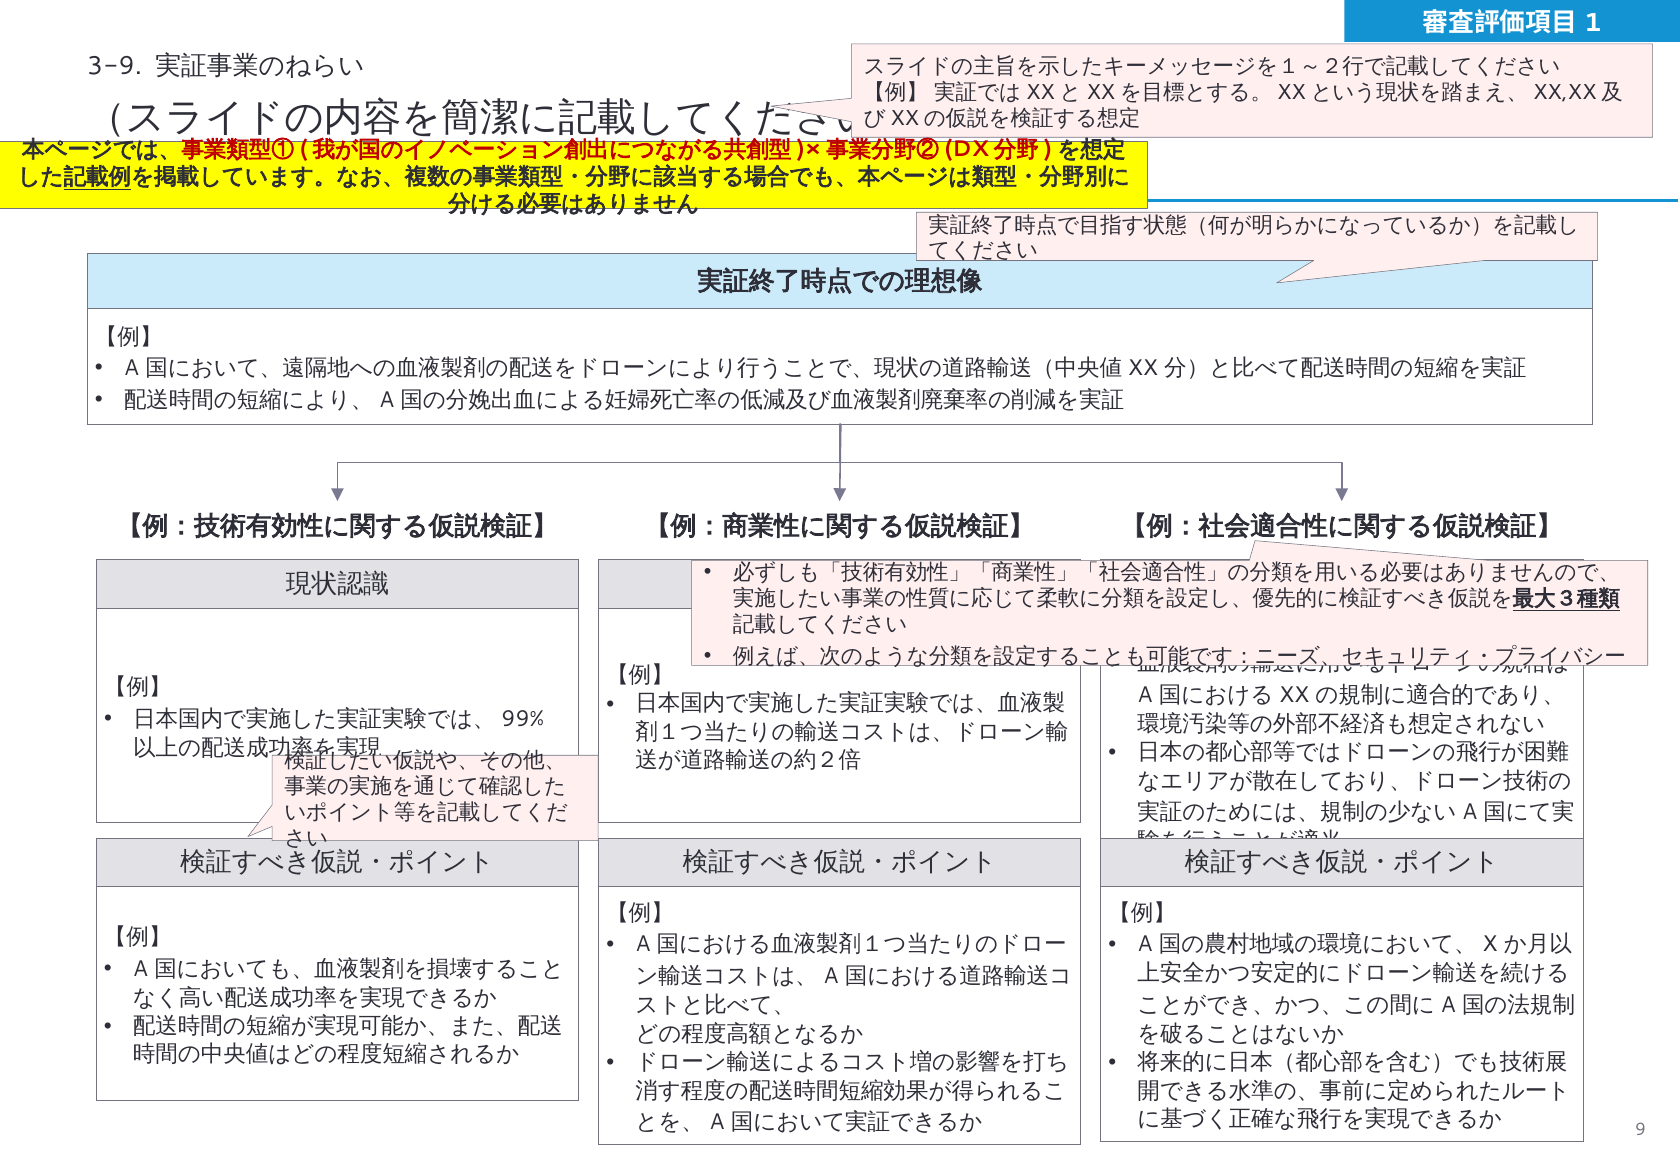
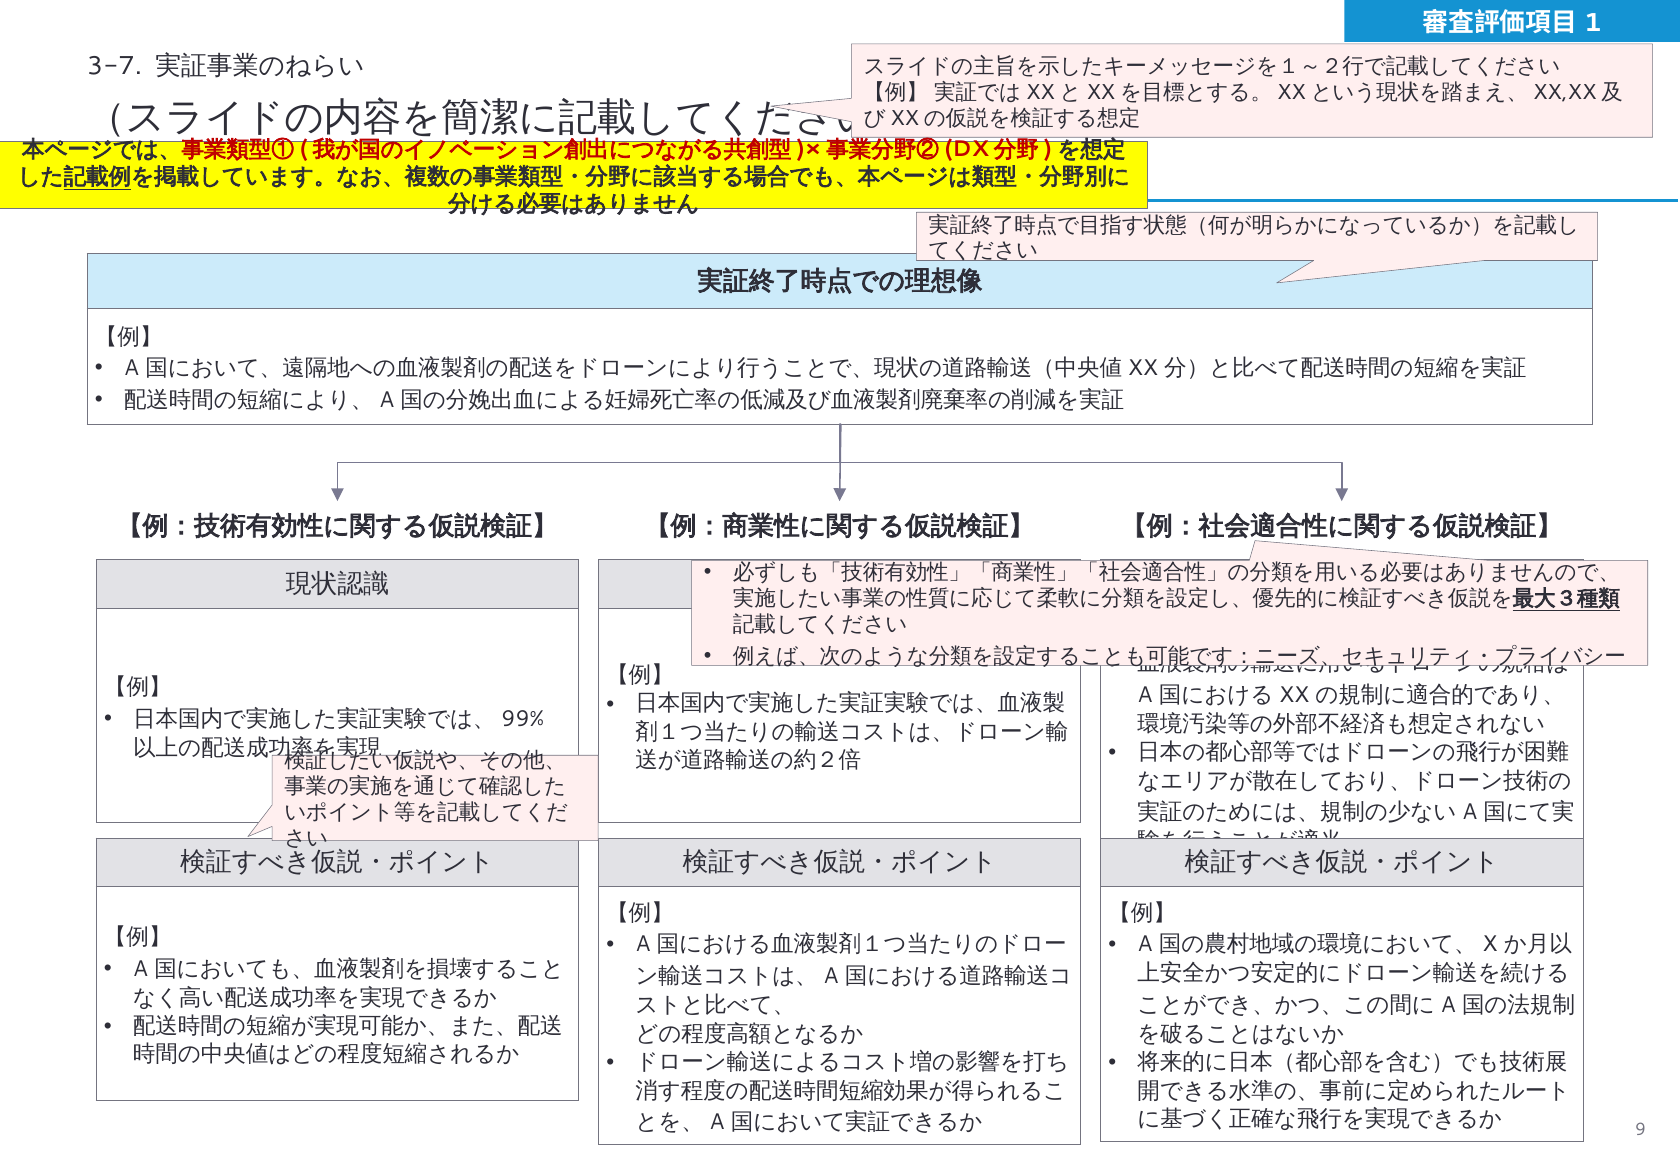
3-9: 3-9 -> 3-7 (114, 66)
